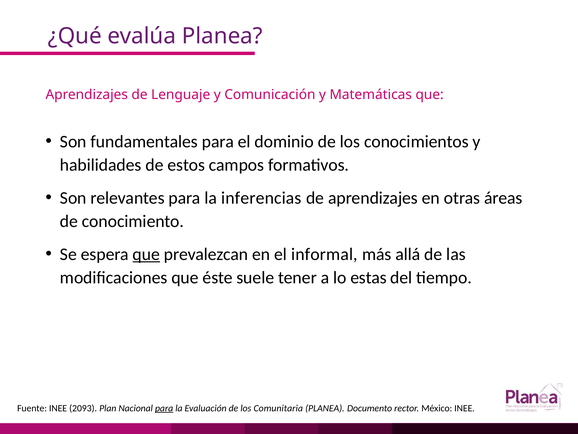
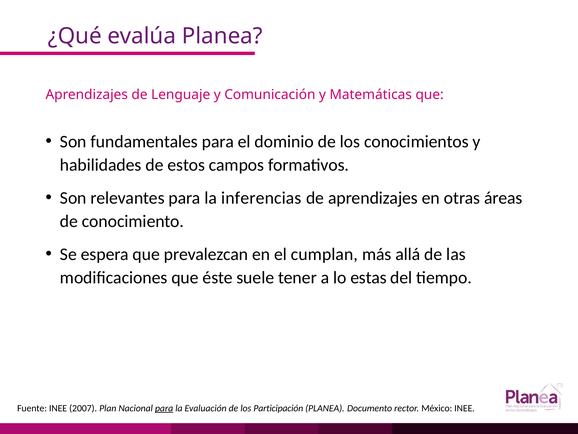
que underline: present -> none (146, 254)
informal: informal -> cumplan (324, 254)
2093: 2093 -> 2007 (83, 408)
Comunitaria: Comunitaria -> Participación (278, 408)
